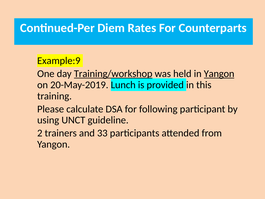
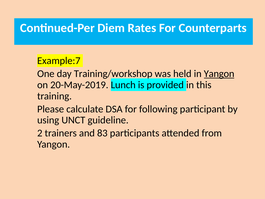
Example:9: Example:9 -> Example:7 (59, 61)
Training/workshop underline: present -> none (113, 74)
33: 33 -> 83 (102, 133)
